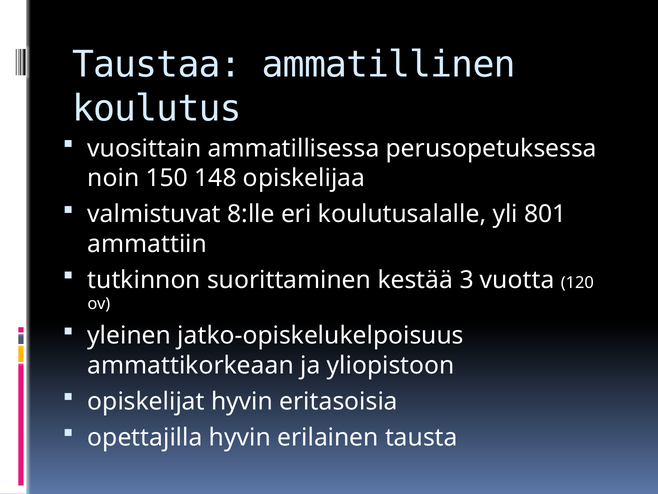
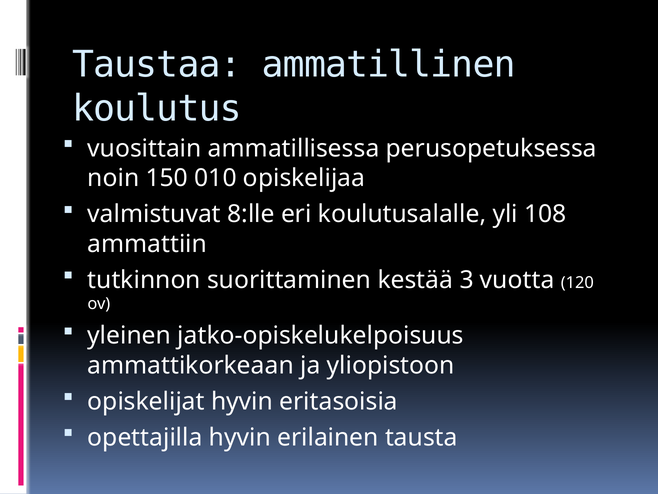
148: 148 -> 010 (216, 178)
801: 801 -> 108 (545, 214)
